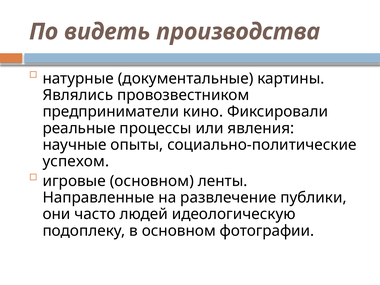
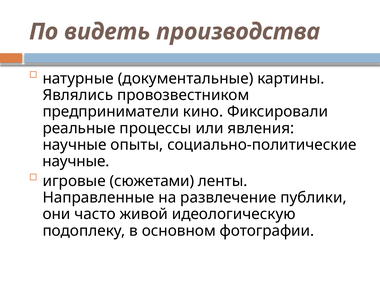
успехом: успехом -> научные (76, 161)
игровые основном: основном -> сюжетами (152, 181)
людей: людей -> живой (144, 214)
